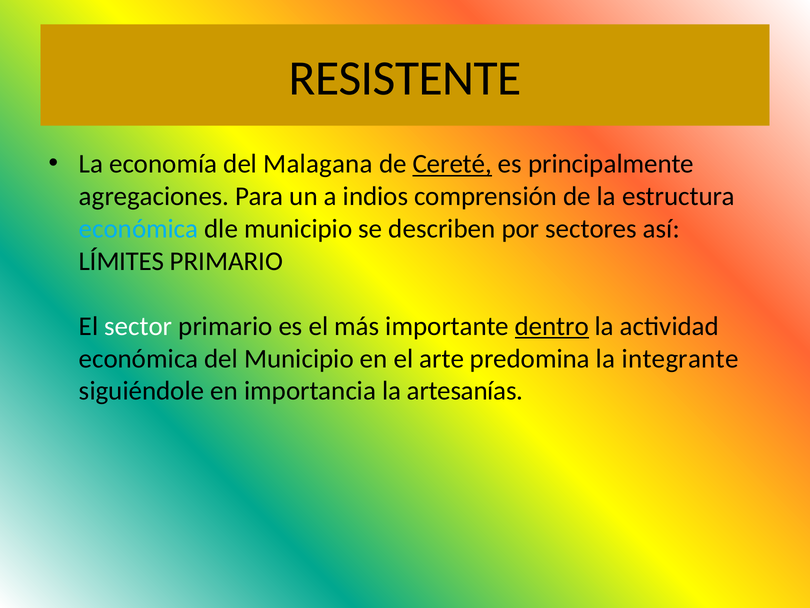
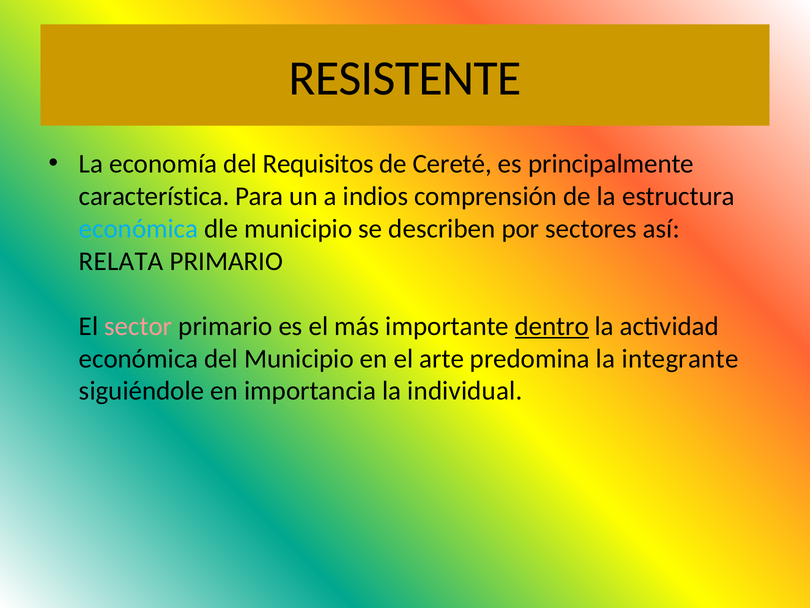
Malagana: Malagana -> Requisitos (318, 164)
Cereté underline: present -> none (452, 164)
agregaciones: agregaciones -> característica (154, 196)
LÍMITES: LÍMITES -> RELATA (121, 261)
sector colour: white -> pink (138, 326)
artesanías: artesanías -> individual (465, 391)
